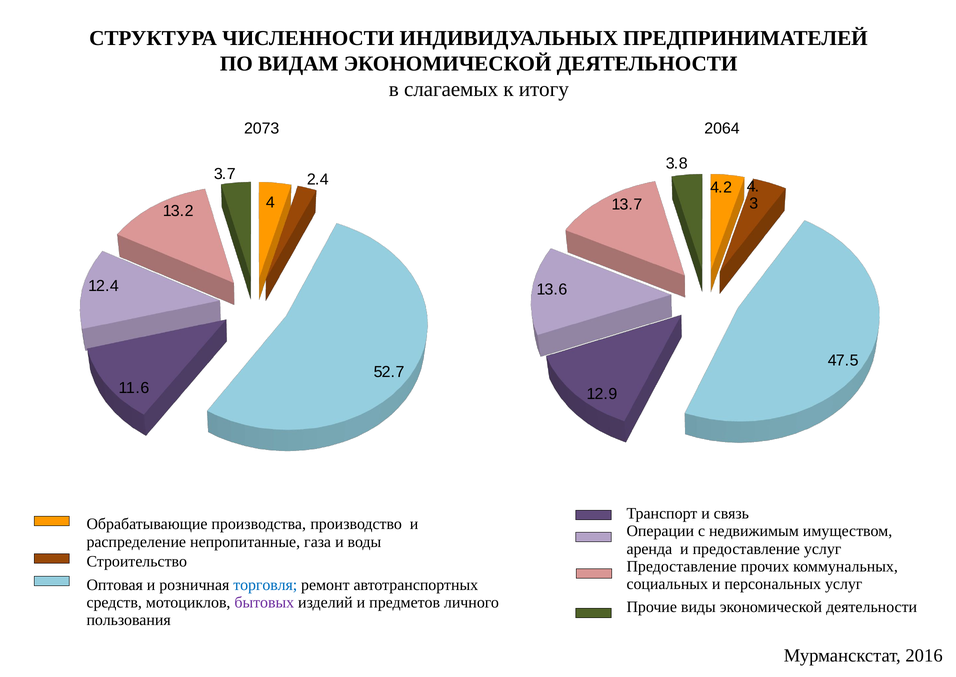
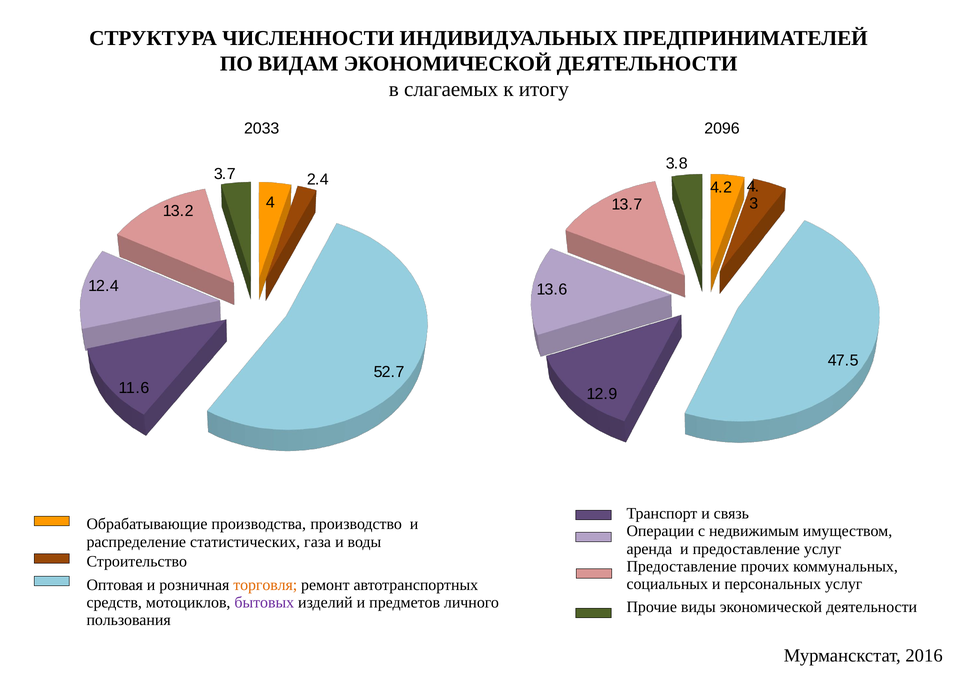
2073: 2073 -> 2033 (262, 128)
2064: 2064 -> 2096 (722, 129)
непропитанные: непропитанные -> статистических (245, 542)
торговля colour: blue -> orange (265, 585)
